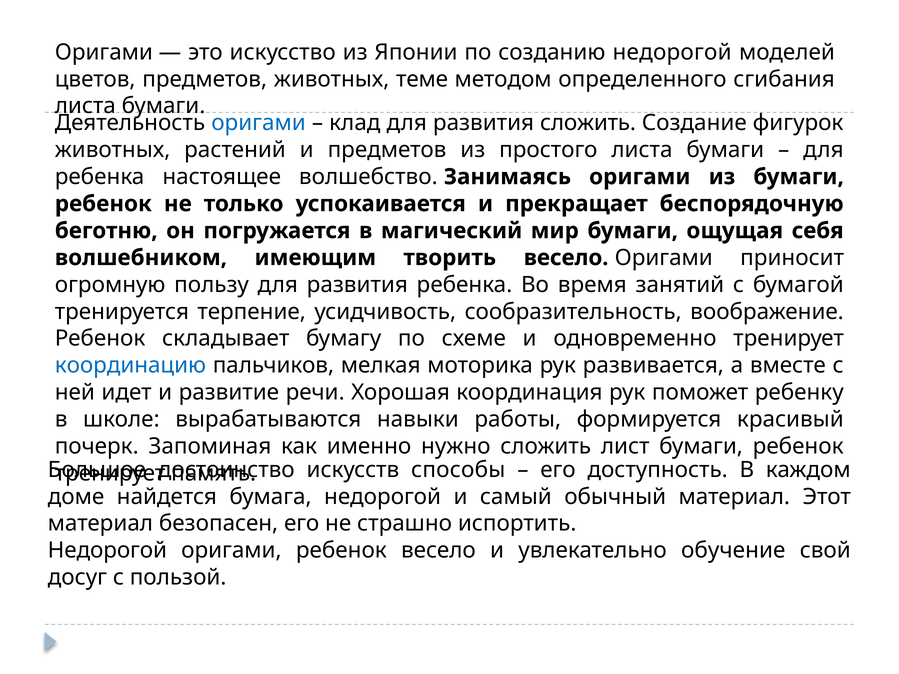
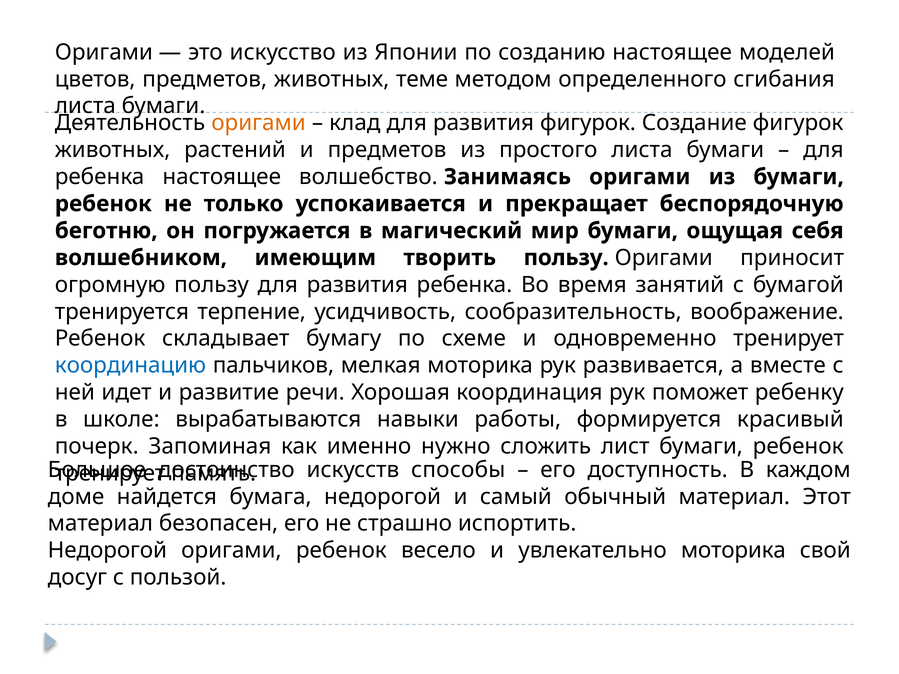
созданию недорогой: недорогой -> настоящее (672, 52)
оригами colour: blue -> orange (259, 123)
развития сложить: сложить -> фигурок (588, 123)
творить весело: весело -> пользу (566, 258)
увлекательно обучение: обучение -> моторика (733, 551)
